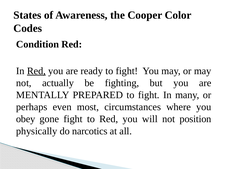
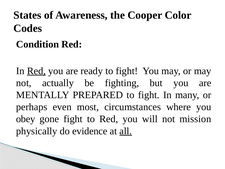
position: position -> mission (195, 119)
narcotics: narcotics -> evidence (90, 131)
all underline: none -> present (126, 131)
